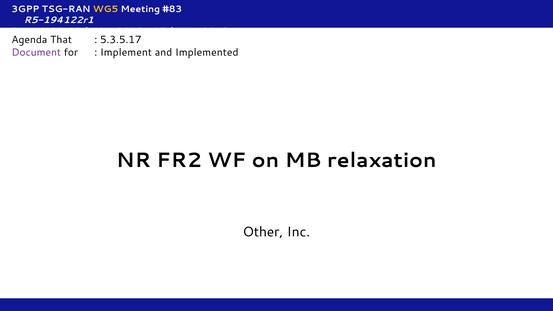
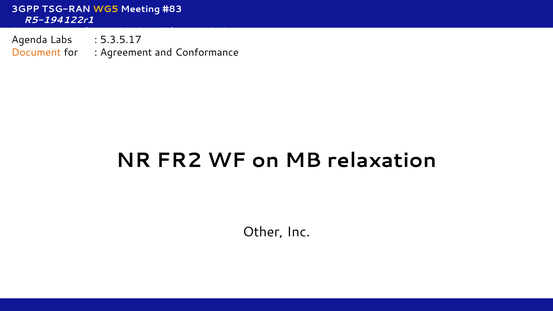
That: That -> Labs (61, 40)
Document colour: purple -> orange (36, 52)
Implement: Implement -> Agreement (126, 52)
Implemented: Implemented -> Conformance (207, 52)
